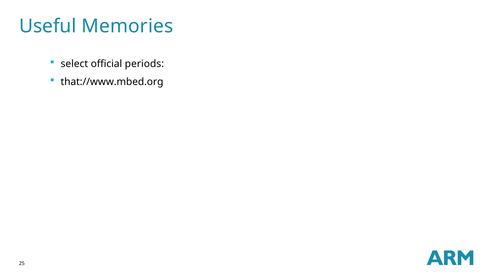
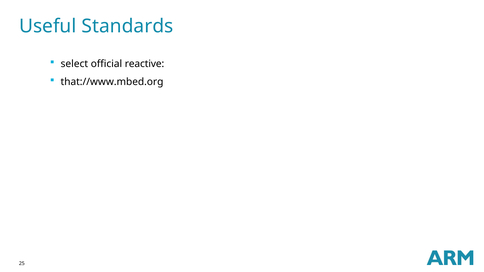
Memories: Memories -> Standards (127, 26)
periods: periods -> reactive (144, 64)
